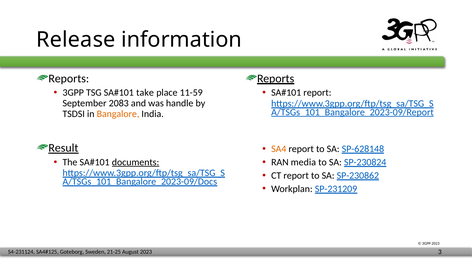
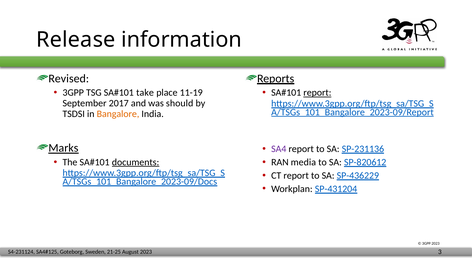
Reports: Reports -> Revised (69, 79)
11-59: 11-59 -> 11-19 (191, 93)
report underline: none -> present (317, 93)
2083: 2083 -> 2017 (119, 104)
handle: handle -> should (180, 104)
Result: Result -> Marks (63, 148)
SA4 colour: orange -> purple (279, 149)
SP-628148: SP-628148 -> SP-231136 (363, 149)
SP-230824: SP-230824 -> SP-820612 (365, 163)
SP-230862: SP-230862 -> SP-436229 (358, 176)
SP-231209: SP-231209 -> SP-431204 (336, 189)
